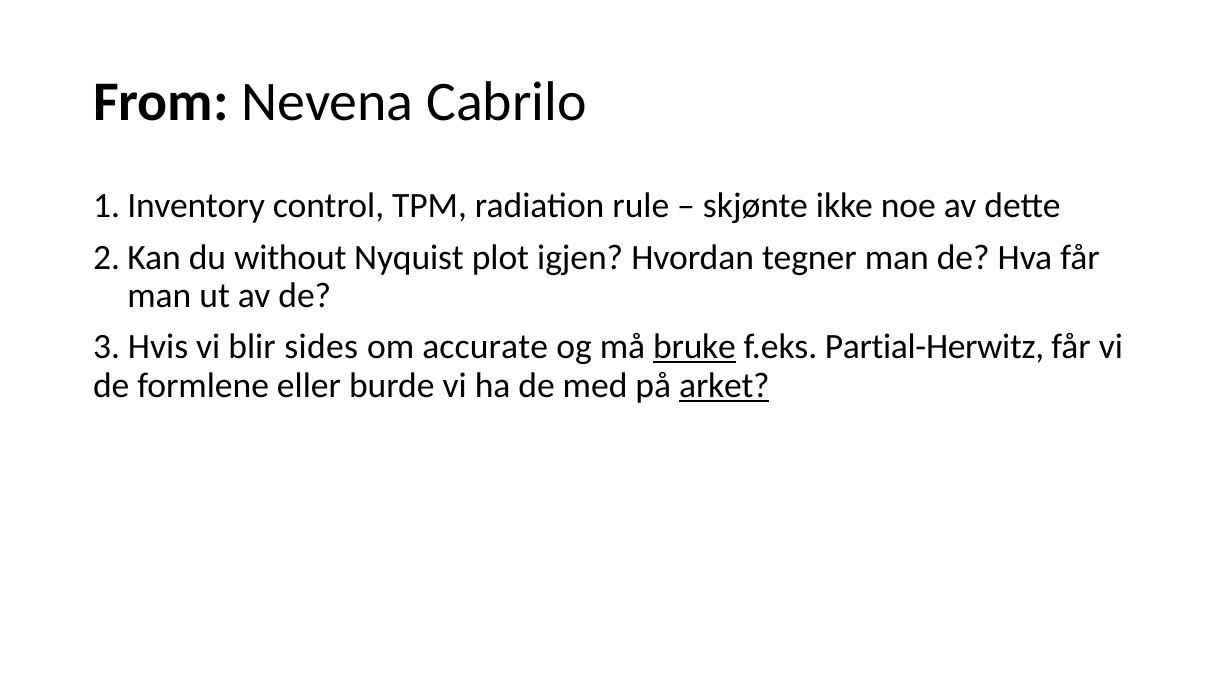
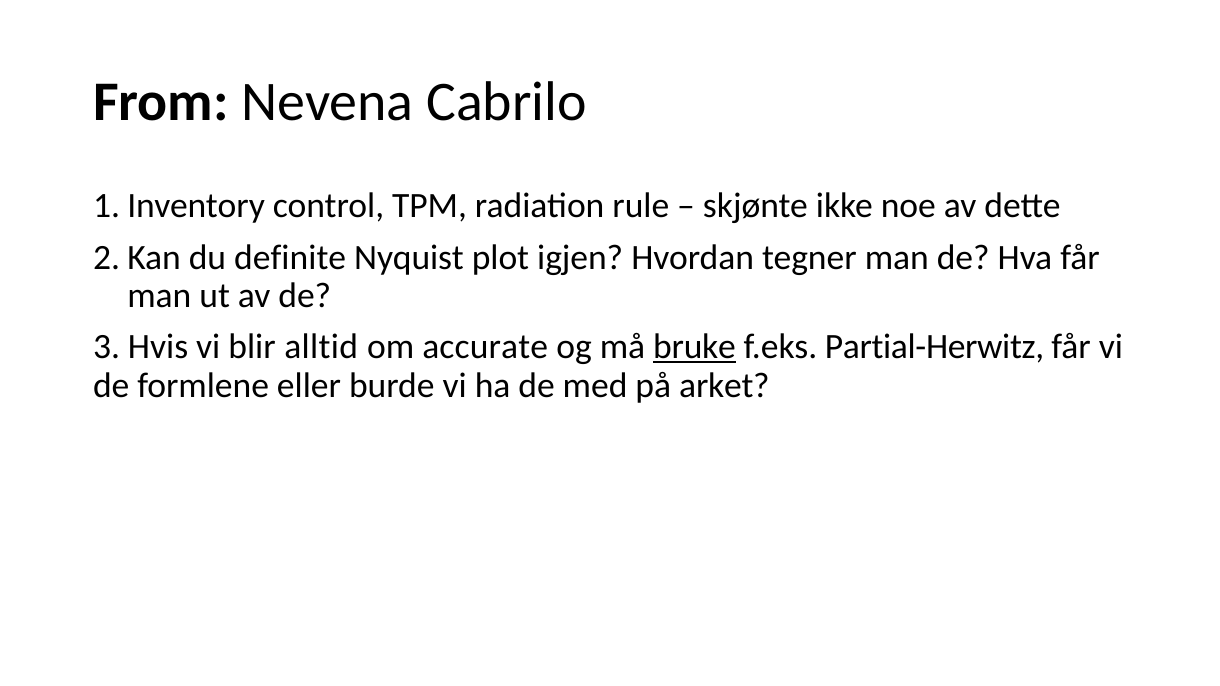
without: without -> definite (290, 257)
sides: sides -> alltid (321, 347)
arket underline: present -> none (724, 385)
